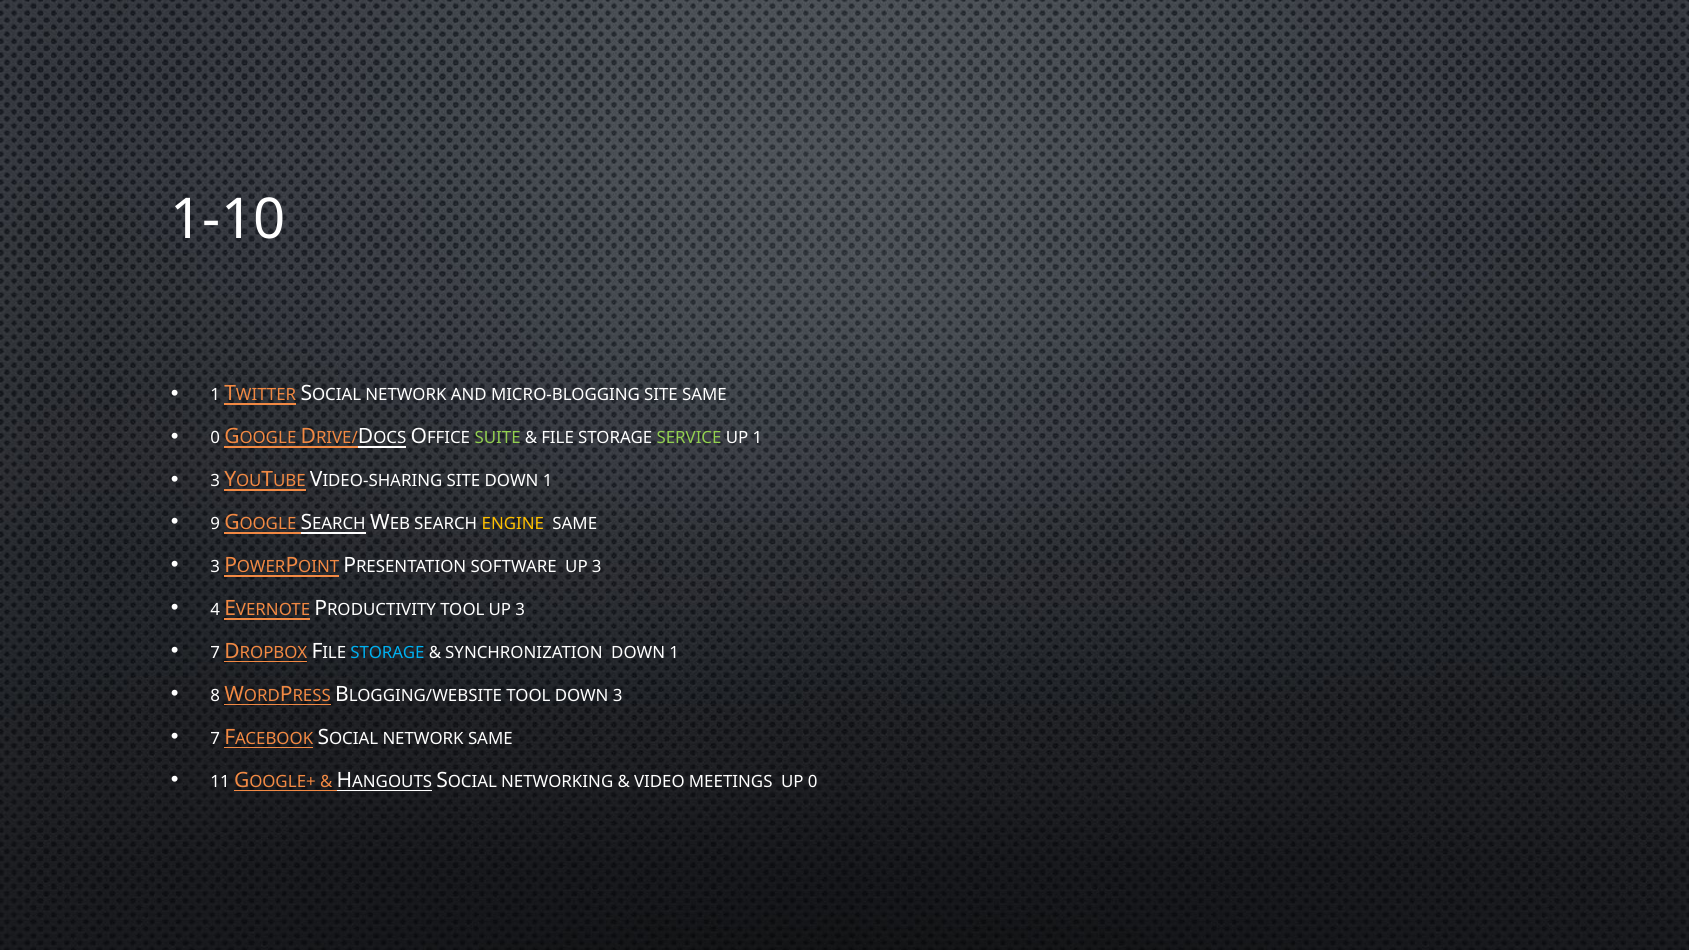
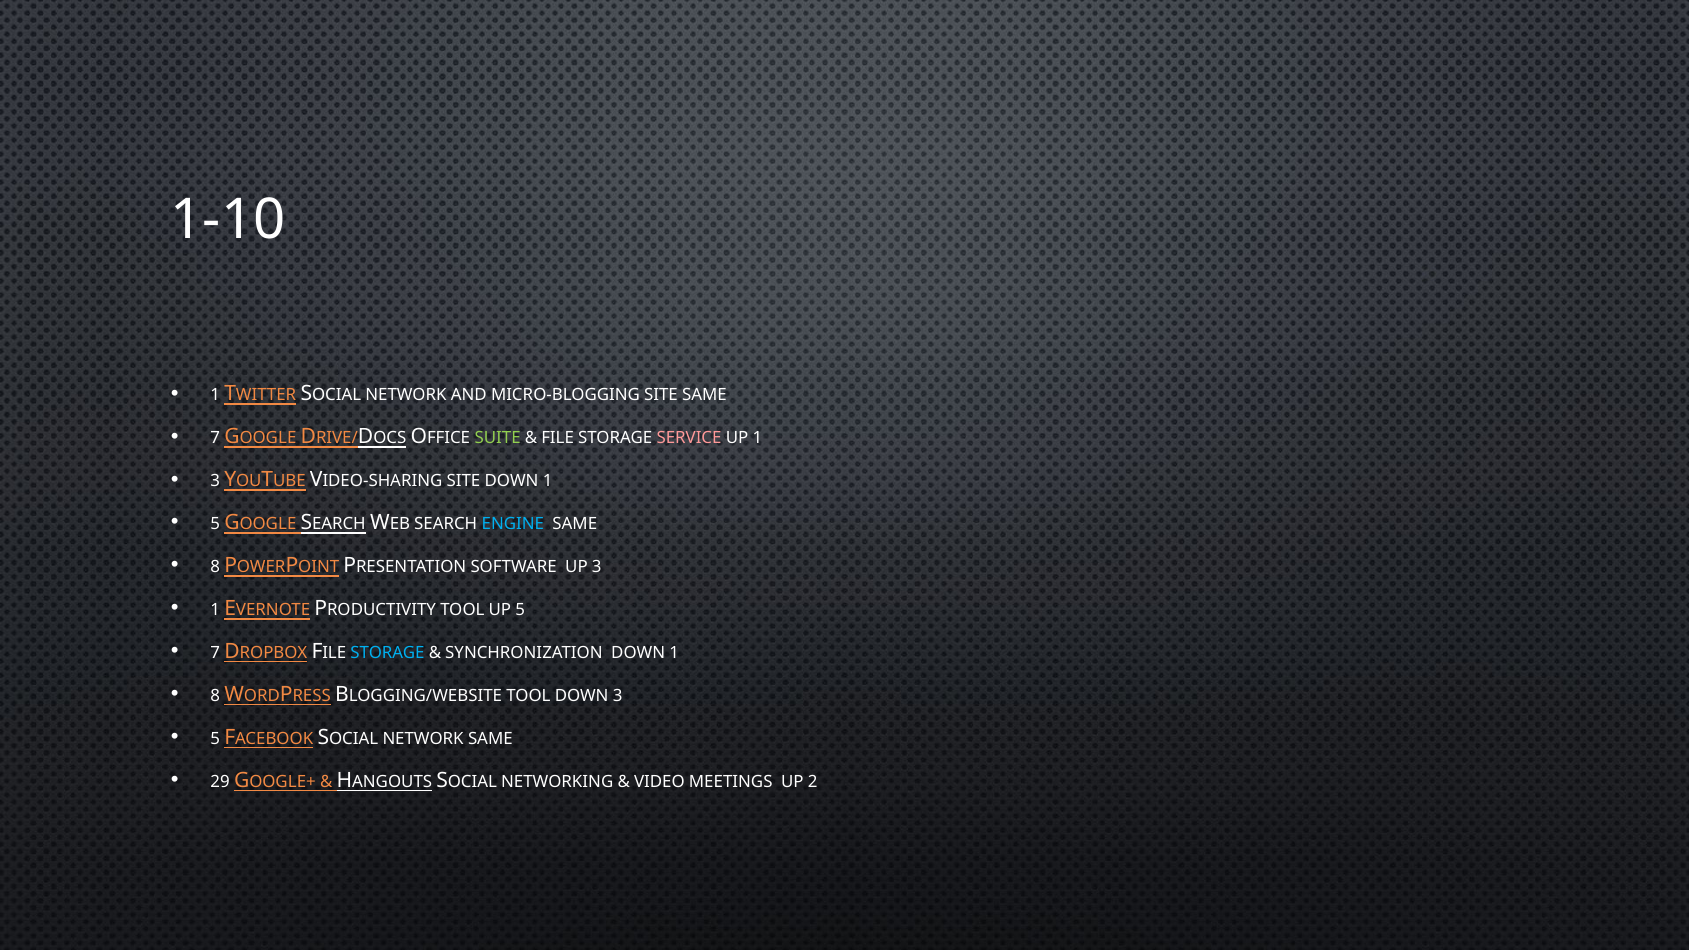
0: 0 -> 7 (215, 438)
SERVICE colour: light green -> pink (689, 438)
9: 9 -> 5 (215, 524)
ENGINE colour: yellow -> light blue (513, 524)
3: 3 -> 8 (215, 567)
4: 4 -> 1 (215, 610)
TOOL UP 3: 3 -> 5 (520, 610)
7: 7 -> 5 (215, 739)
11: 11 -> 29 (220, 782)
UP 0: 0 -> 2 (813, 782)
